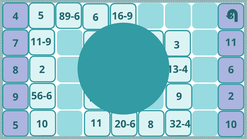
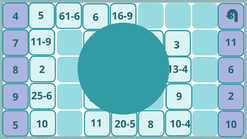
89-6: 89-6 -> 61-6 (69, 16)
56-6: 56-6 -> 25-6 (42, 96)
32-4: 32-4 -> 10-4 (180, 124)
20-6: 20-6 -> 20-5 (125, 124)
